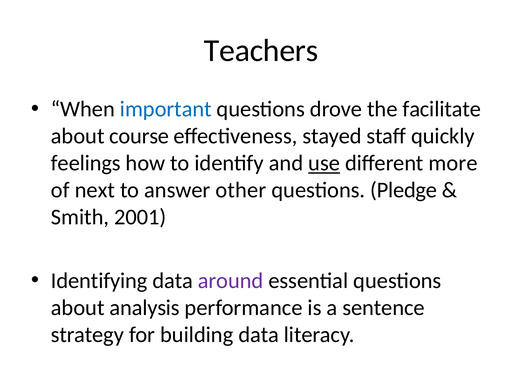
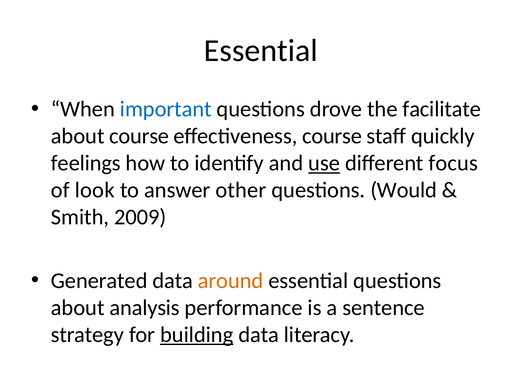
Teachers: Teachers -> Essential (261, 51)
effectiveness stayed: stayed -> course (332, 136)
more: more -> focus (453, 163)
next: next -> look (95, 190)
Pledge: Pledge -> Would (404, 190)
2001: 2001 -> 2009 (140, 217)
Identifying: Identifying -> Generated (99, 280)
around colour: purple -> orange (231, 280)
building underline: none -> present (197, 334)
